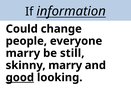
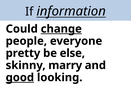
change underline: none -> present (61, 29)
marry: marry -> pretty (23, 53)
still: still -> else (72, 53)
